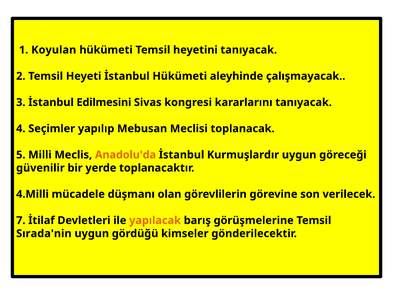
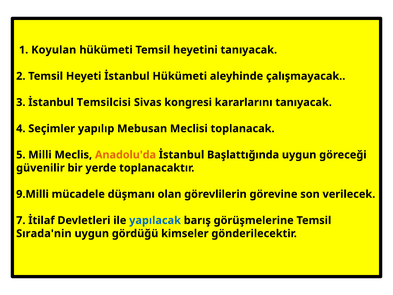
Edilmesini: Edilmesini -> Temsilcisi (104, 102)
Kurmuşlardır: Kurmuşlardır -> Başlattığında (243, 155)
4.Milli: 4.Milli -> 9.Milli (32, 194)
yapılacak colour: orange -> blue (155, 220)
